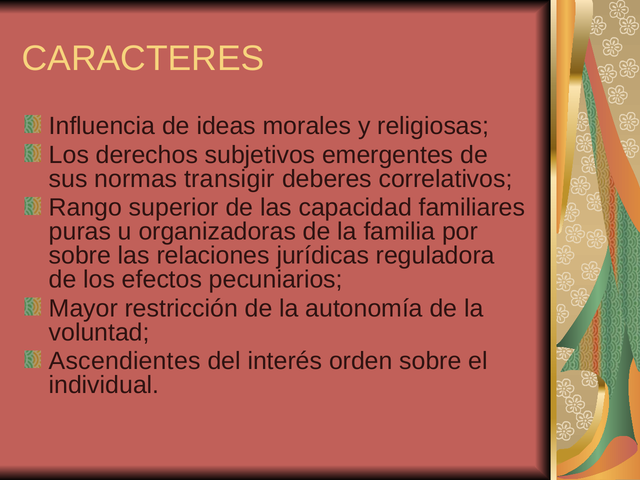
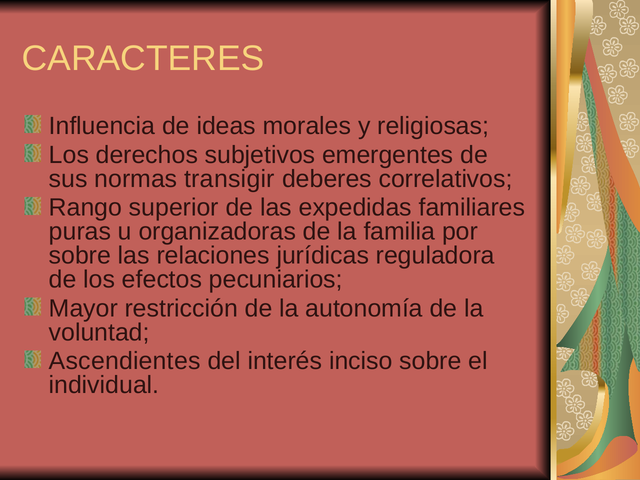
capacidad: capacidad -> expedidas (355, 208)
orden: orden -> inciso (361, 361)
